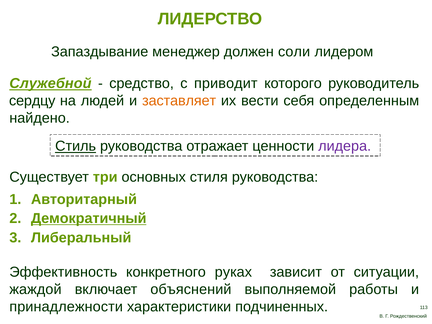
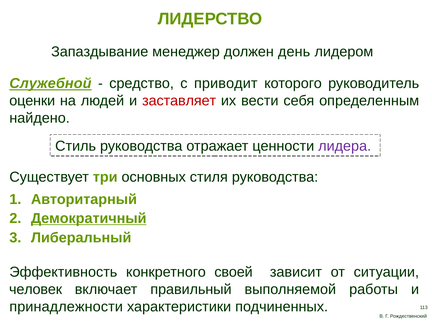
соли: соли -> день (294, 52)
сердцу: сердцу -> оценки (32, 101)
заставляет colour: orange -> red (179, 101)
Стиль underline: present -> none (76, 146)
руках: руках -> своей (234, 272)
жаждой: жаждой -> человек (36, 289)
объяснений: объяснений -> правильный (191, 289)
